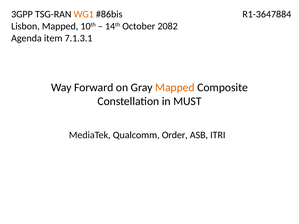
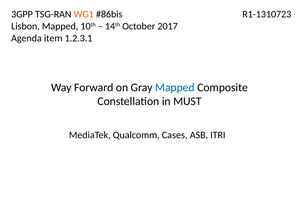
R1-3647884: R1-3647884 -> R1-1310723 (267, 14)
2082: 2082 -> 2017 (168, 26)
7.1.3.1: 7.1.3.1 -> 1.2.3.1 (79, 38)
Mapped colour: orange -> blue (175, 88)
Order: Order -> Cases (175, 135)
